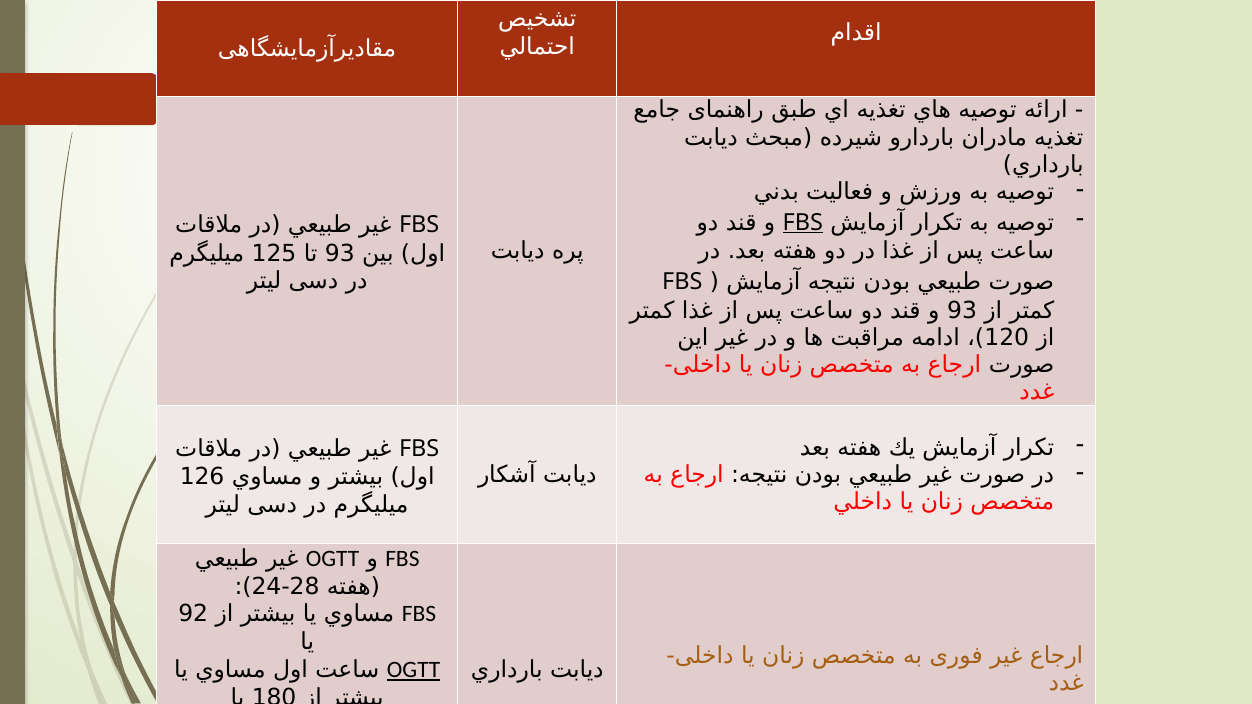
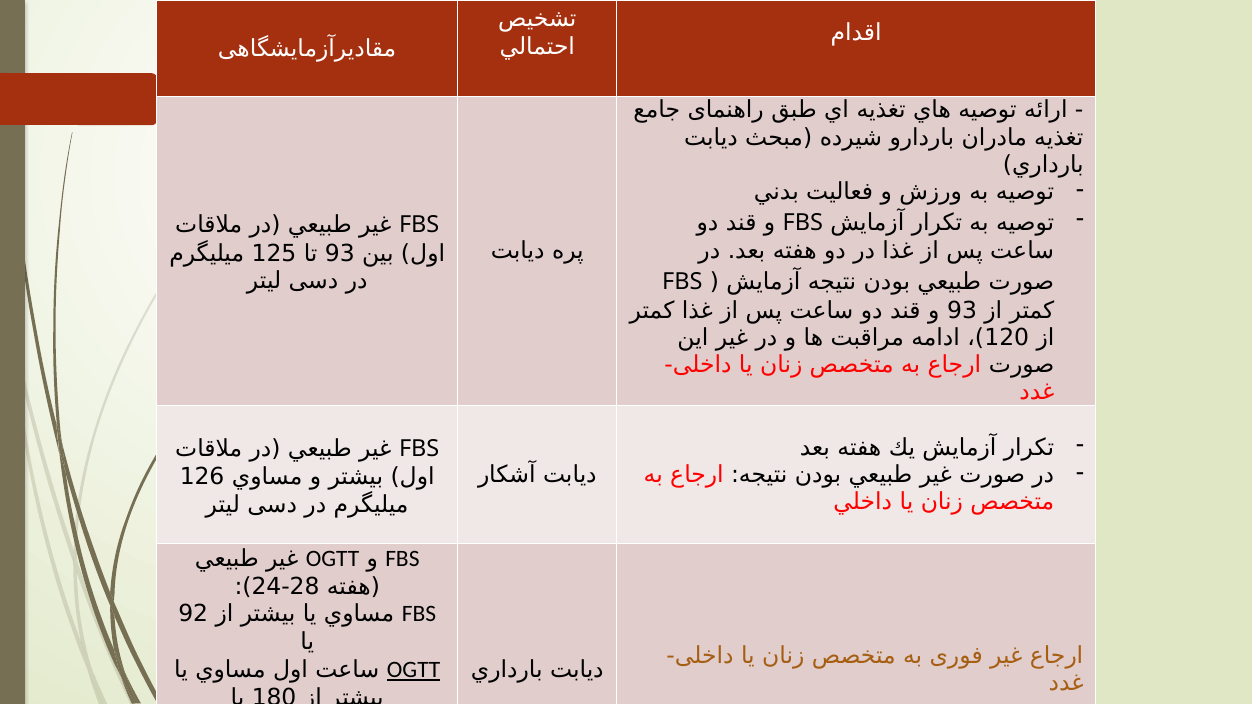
FBS underline: present -> none (803, 223)
